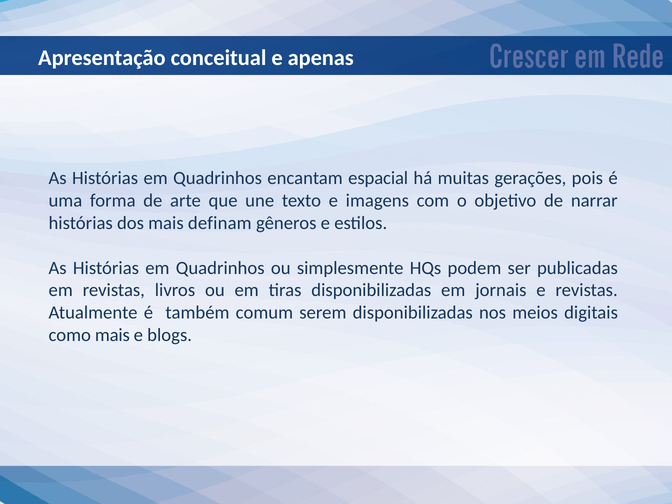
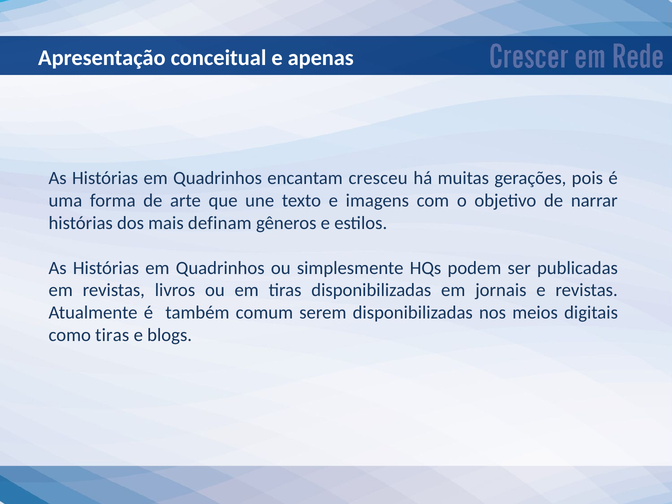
espacial: espacial -> cresceu (378, 178)
como mais: mais -> tiras (112, 335)
